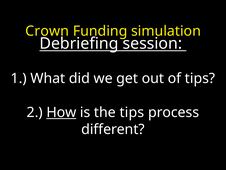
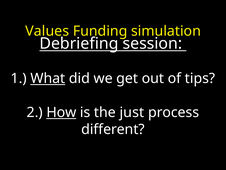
Crown: Crown -> Values (47, 31)
What underline: none -> present (48, 78)
the tips: tips -> just (132, 112)
